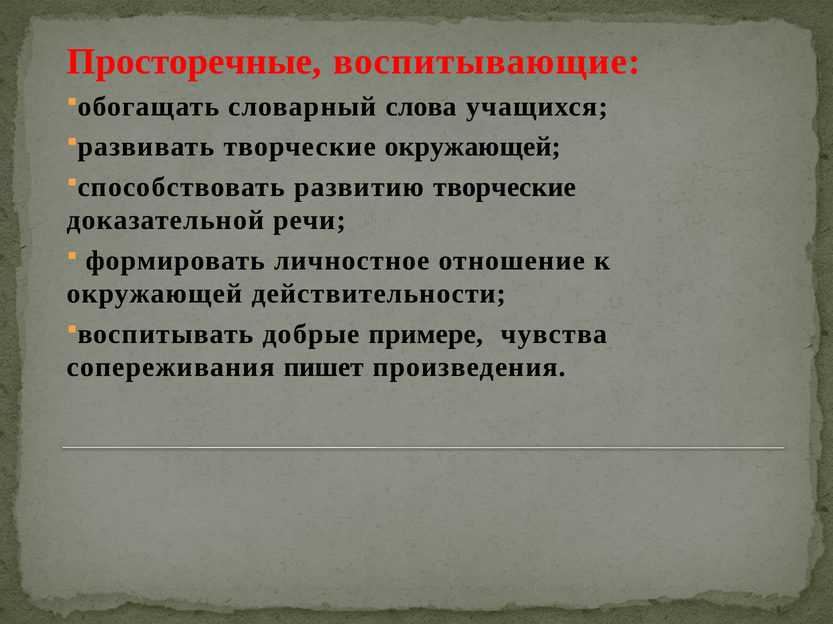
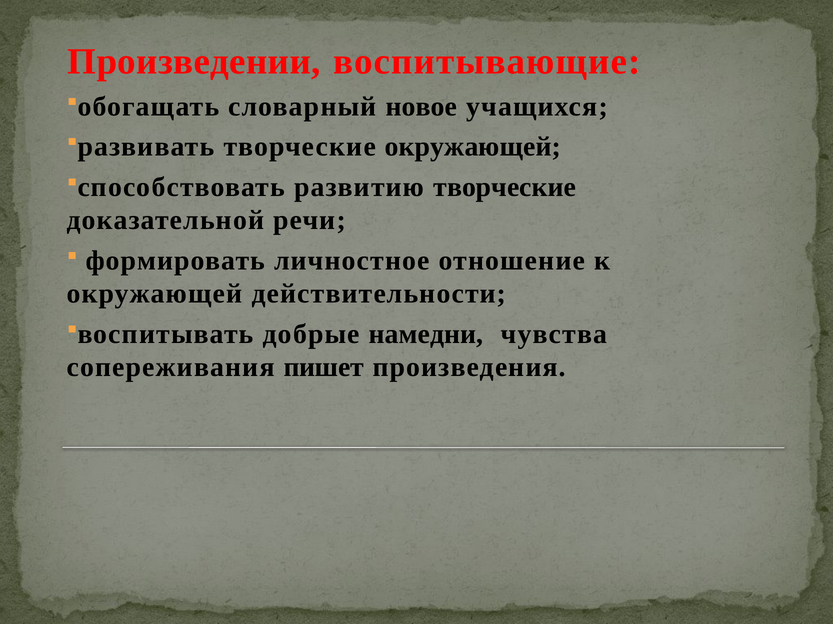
Просторечные: Просторечные -> Произведении (194, 61)
слова: слова -> новое (421, 107)
примере: примере -> намедни (426, 334)
